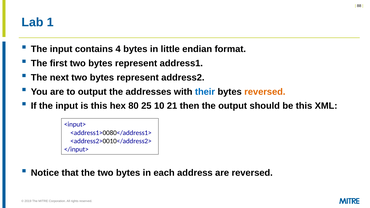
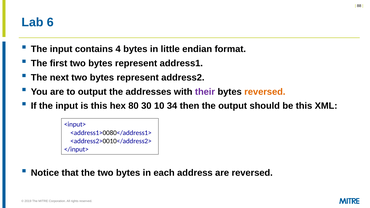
1: 1 -> 6 (50, 22)
their colour: blue -> purple (205, 92)
25: 25 -> 30 (146, 106)
21: 21 -> 34 (172, 106)
